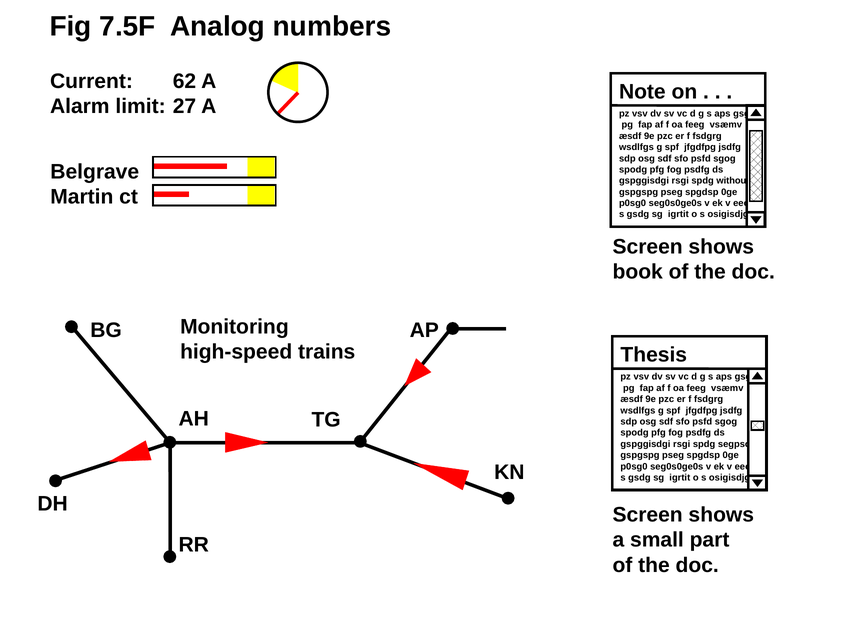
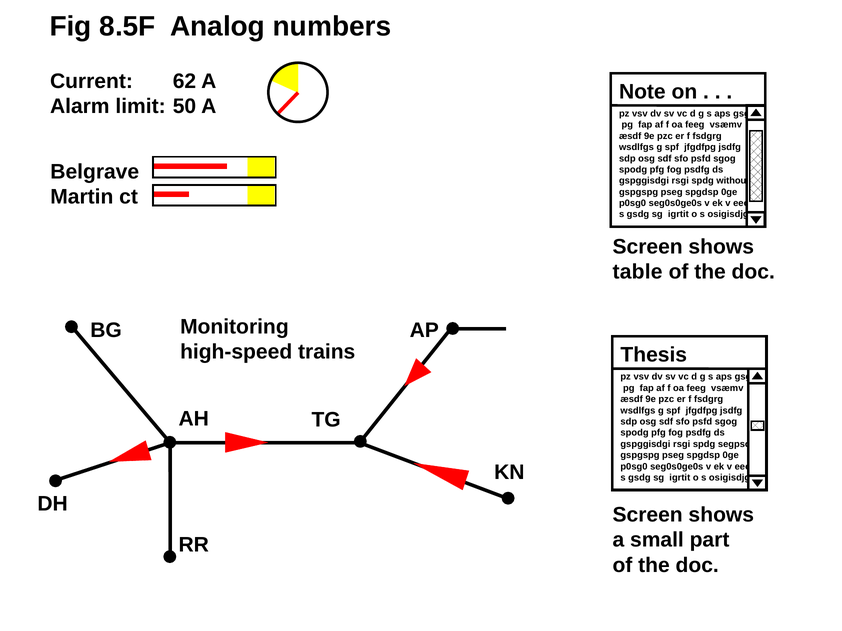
7.5F: 7.5F -> 8.5F (127, 27)
27: 27 -> 50 (184, 106)
book: book -> table (638, 272)
